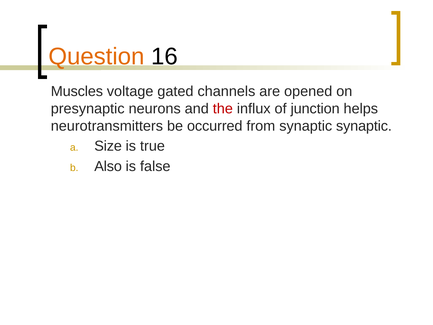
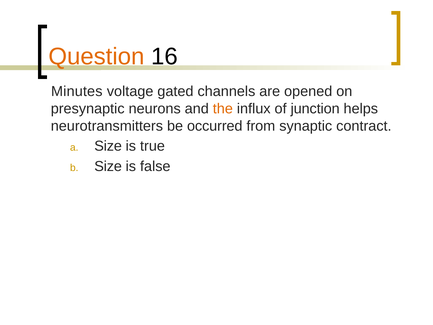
Muscles: Muscles -> Minutes (77, 91)
the colour: red -> orange (223, 109)
synaptic synaptic: synaptic -> contract (364, 126)
Also: Also -> Size (108, 166)
